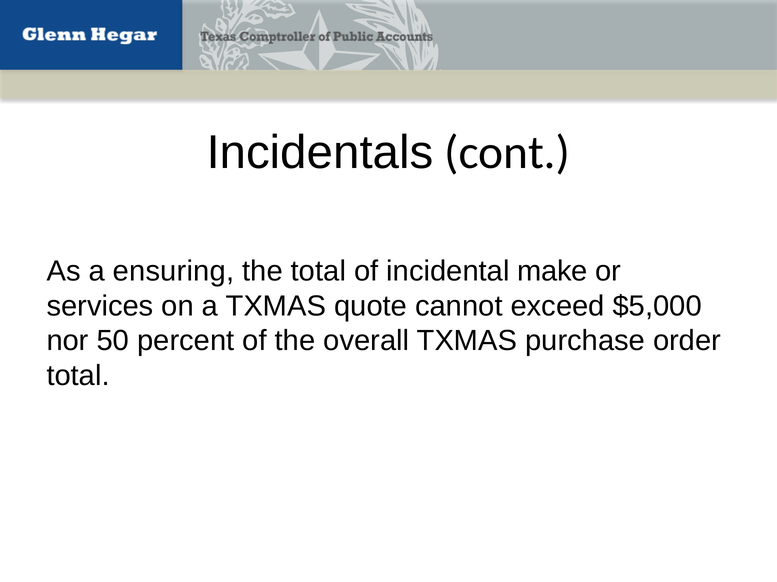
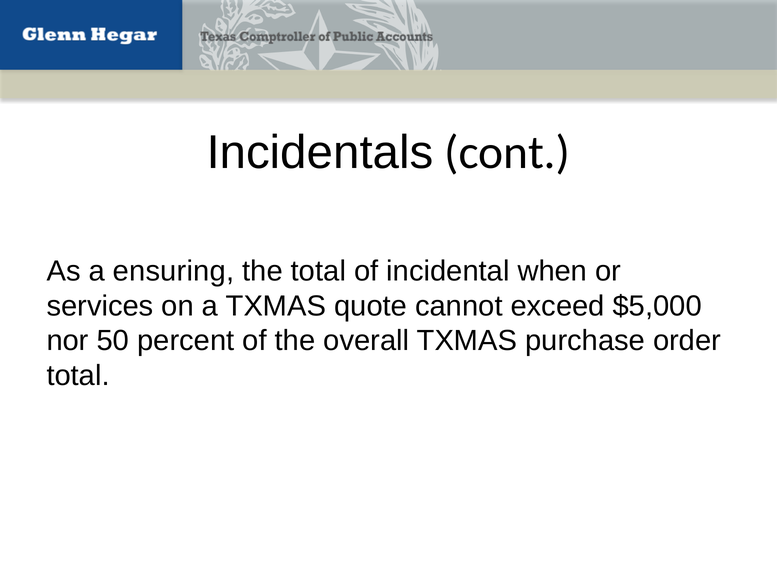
make: make -> when (552, 271)
